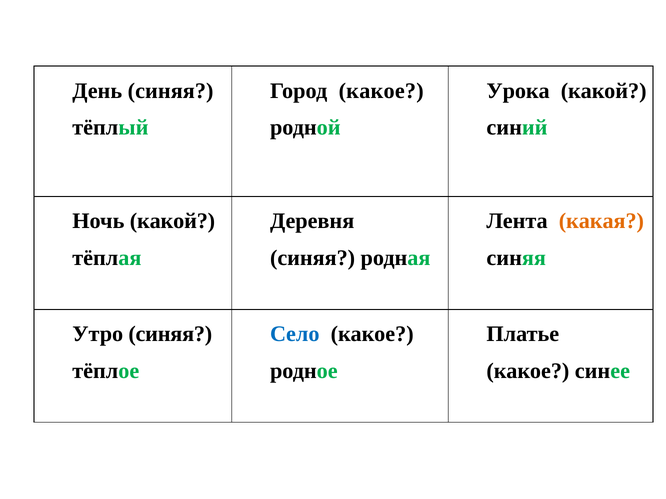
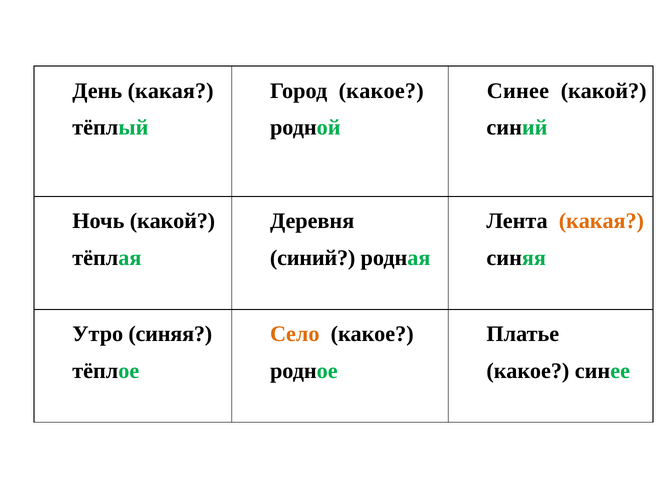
День синяя: синяя -> какая (171, 91)
Урока: Урока -> Синее (518, 91)
синяя: синяя -> синий (313, 258)
Село colour: blue -> orange (295, 334)
